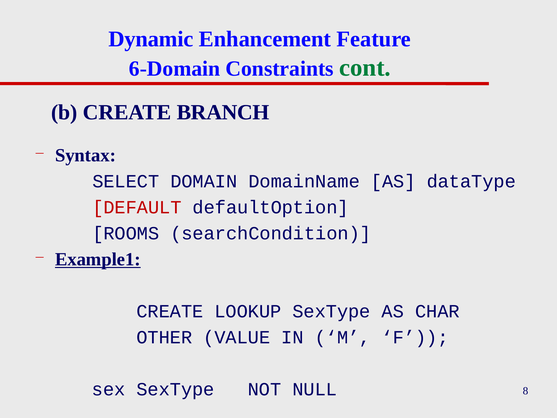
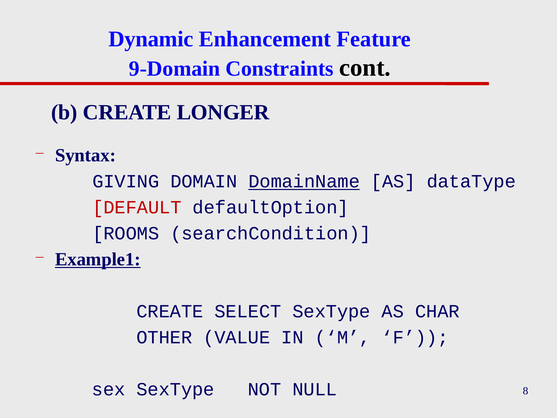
6-Domain: 6-Domain -> 9-Domain (175, 69)
cont colour: green -> black (365, 68)
BRANCH: BRANCH -> LONGER (223, 112)
SELECT: SELECT -> GIVING (126, 181)
DomainName underline: none -> present (304, 181)
LOOKUP: LOOKUP -> SELECT (248, 311)
